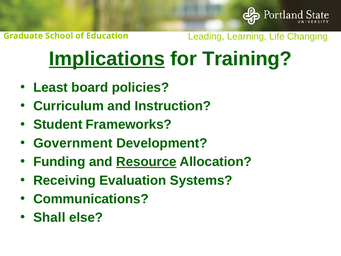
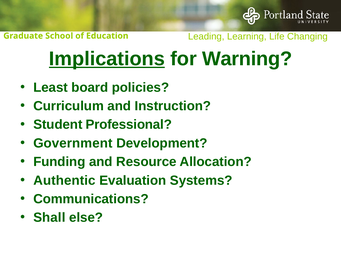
Training: Training -> Warning (247, 59)
Frameworks: Frameworks -> Professional (129, 124)
Resource underline: present -> none (146, 162)
Receiving: Receiving -> Authentic (64, 180)
